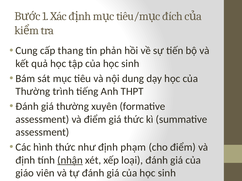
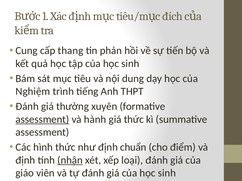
Thường: Thường -> Nghiệm (33, 92)
assessment underline: none -> present (42, 120)
và điểm: điểm -> hành (95, 120)
phạm: phạm -> chuẩn (133, 148)
